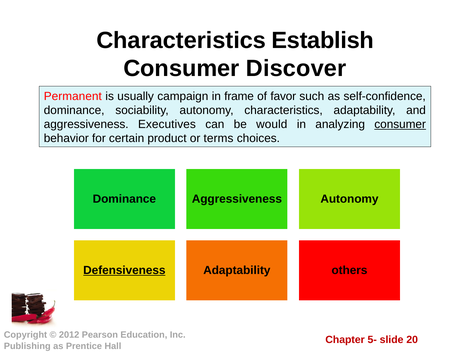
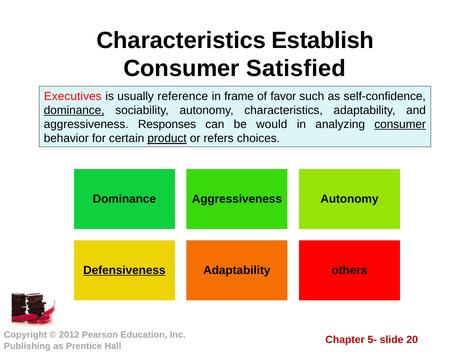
Discover: Discover -> Satisfied (296, 69)
Permanent: Permanent -> Executives (73, 96)
campaign: campaign -> reference (183, 96)
dominance underline: none -> present (74, 110)
Executives: Executives -> Responses (167, 125)
product underline: none -> present (167, 139)
terms: terms -> refers (219, 139)
